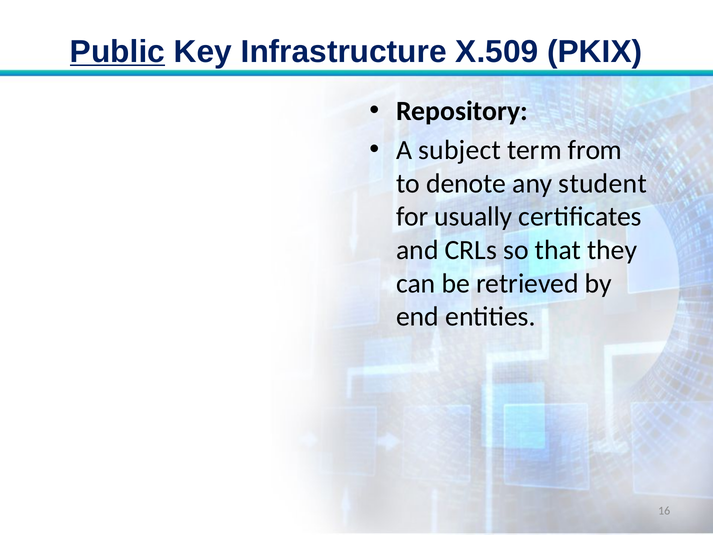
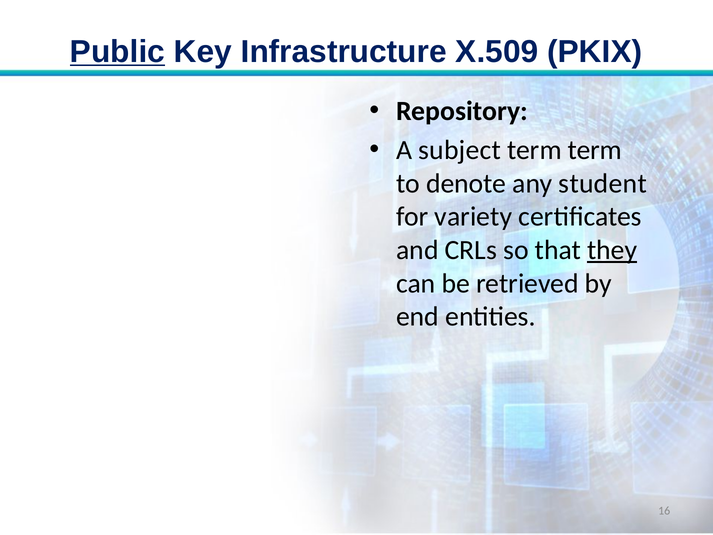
term from: from -> term (595, 150)
usually: usually -> variety (473, 217)
they underline: none -> present (612, 250)
